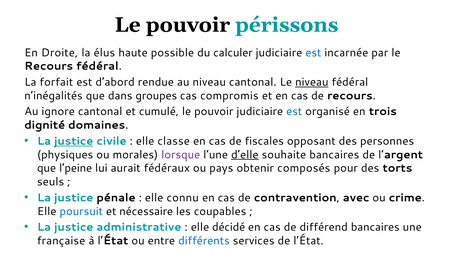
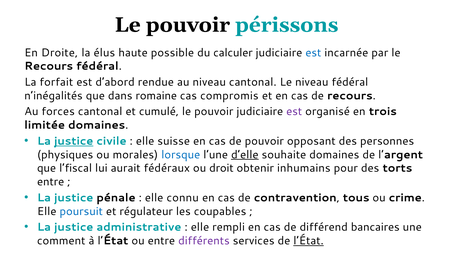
niveau underline: present -> none (312, 82)
groupes: groupes -> romaine (156, 96)
ignore: ignore -> forces (58, 111)
est colour: blue -> purple (294, 111)
dignité: dignité -> limitée (45, 125)
classe: classe -> suisse (174, 141)
de fiscales: fiscales -> pouvoir (264, 141)
lorsque colour: purple -> blue (181, 154)
souhaite bancaires: bancaires -> domaines (334, 154)
l’peine: l’peine -> l’fiscal (76, 168)
pays: pays -> droit (221, 168)
composés: composés -> inhumains (304, 168)
seuls: seuls -> entre (51, 182)
avec: avec -> tous (356, 198)
nécessaire: nécessaire -> régulateur (146, 211)
décidé: décidé -> rempli (229, 227)
française: française -> comment (61, 241)
différents colour: blue -> purple (204, 241)
l’État underline: none -> present (309, 241)
